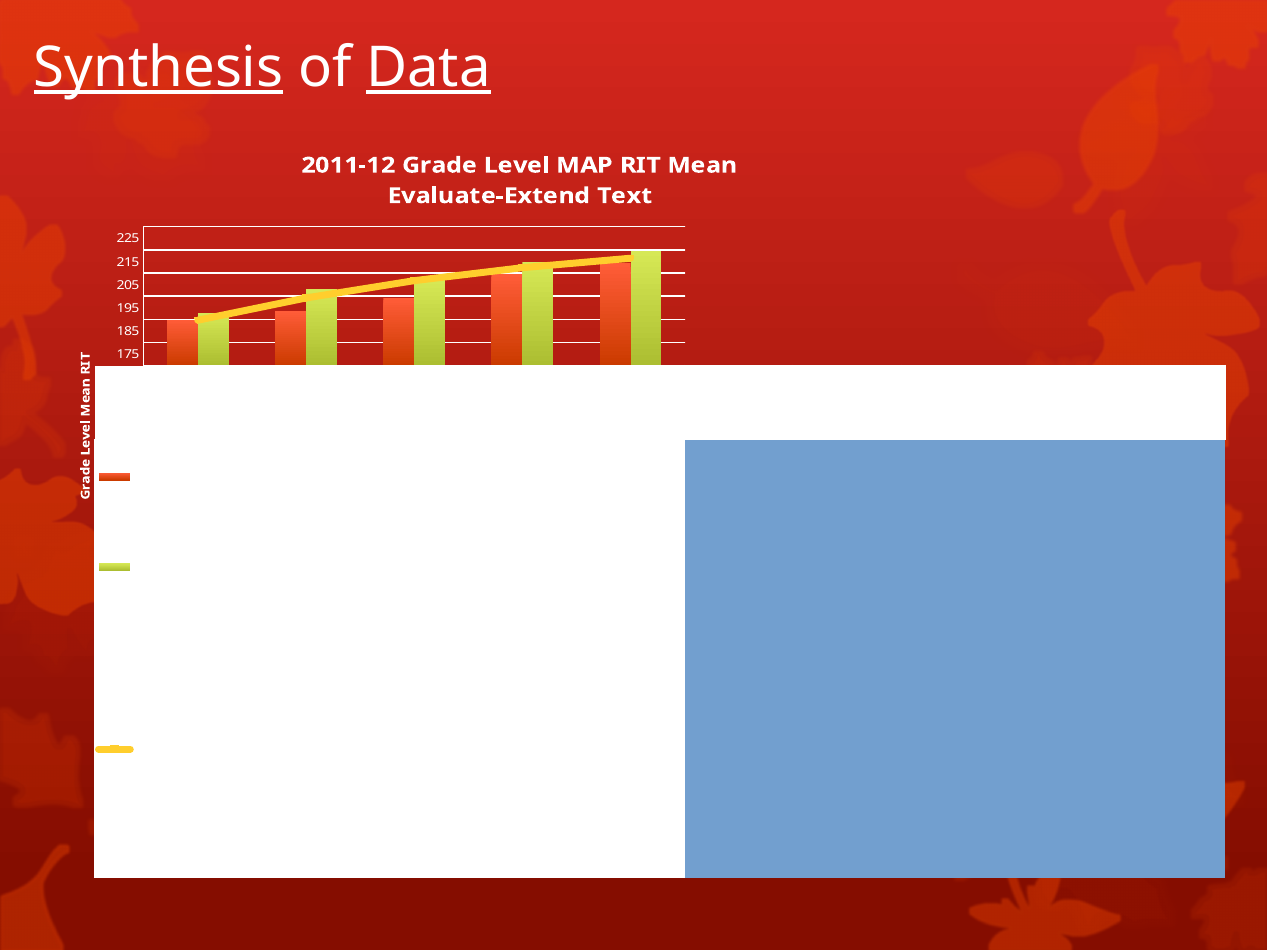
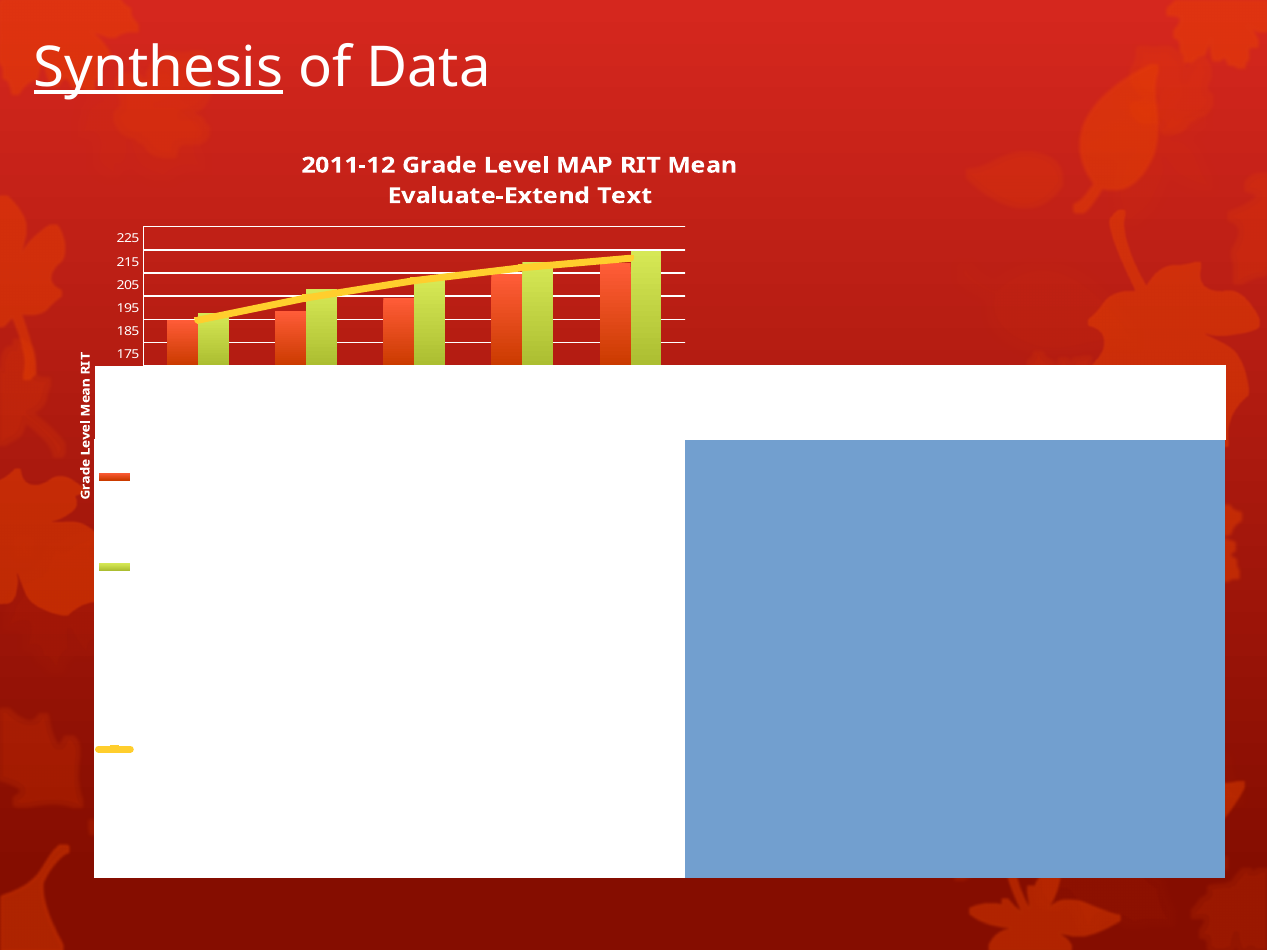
Data underline: present -> none (429, 68)
